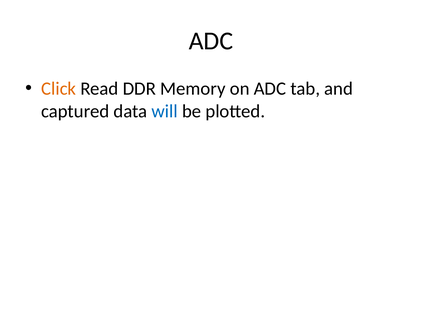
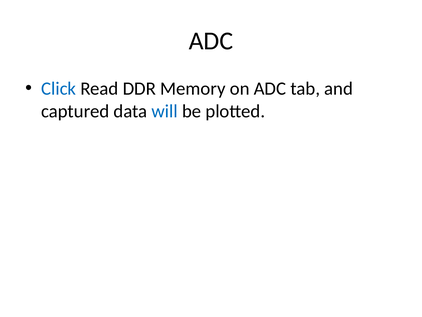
Click colour: orange -> blue (59, 89)
